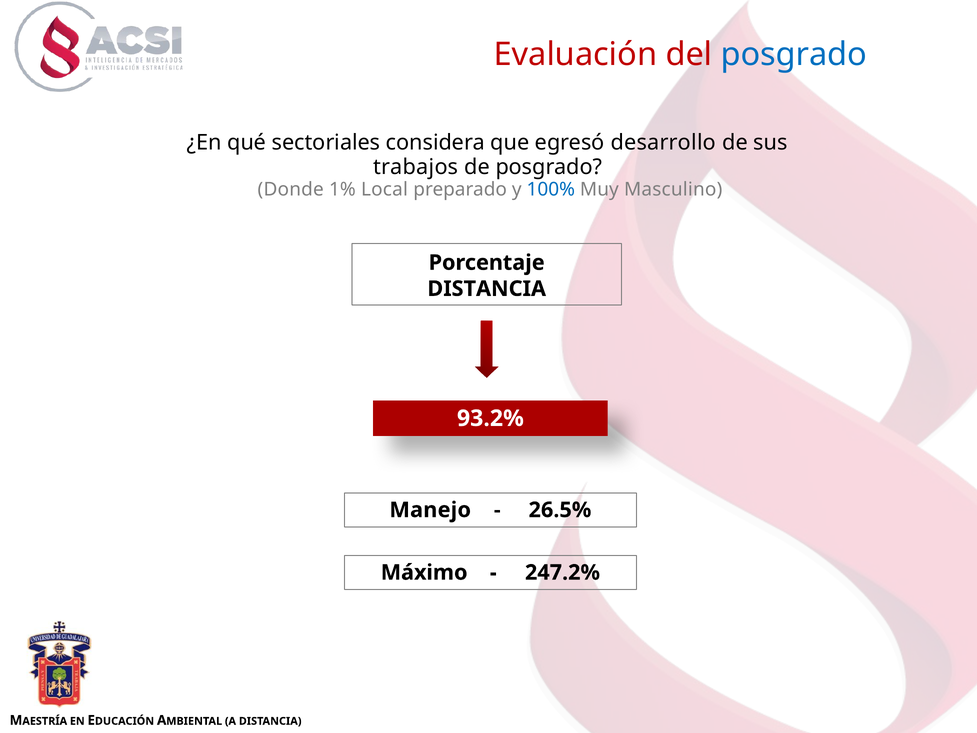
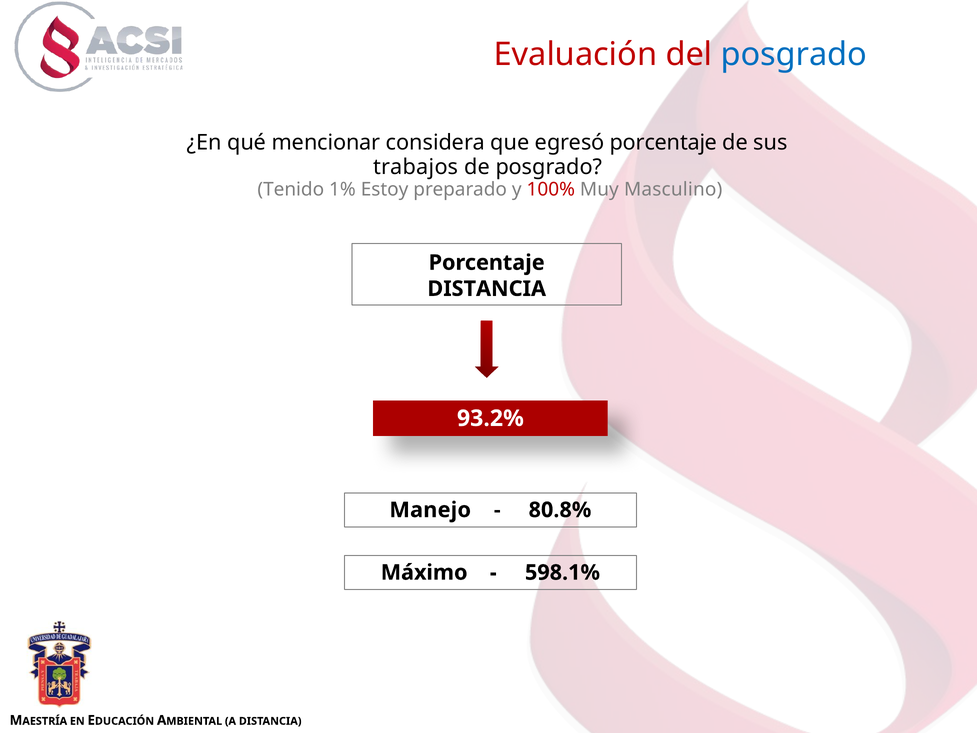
sectoriales: sectoriales -> mencionar (326, 143)
egresó desarrollo: desarrollo -> porcentaje (664, 143)
Donde: Donde -> Tenido (291, 190)
Local: Local -> Estoy (385, 190)
100% colour: blue -> red (551, 190)
26.5%: 26.5% -> 80.8% (560, 510)
247.2%: 247.2% -> 598.1% (562, 572)
